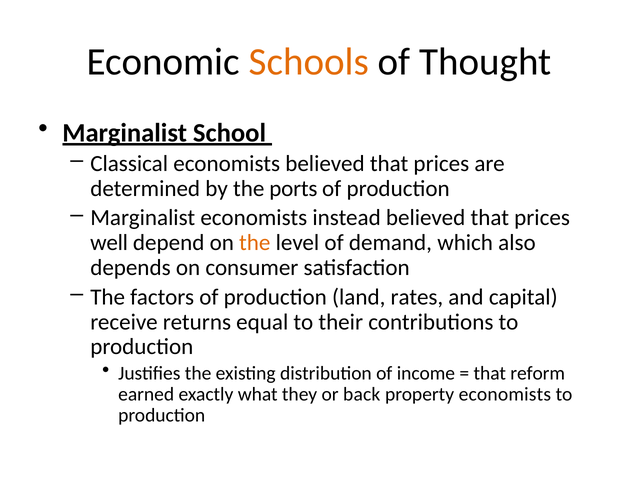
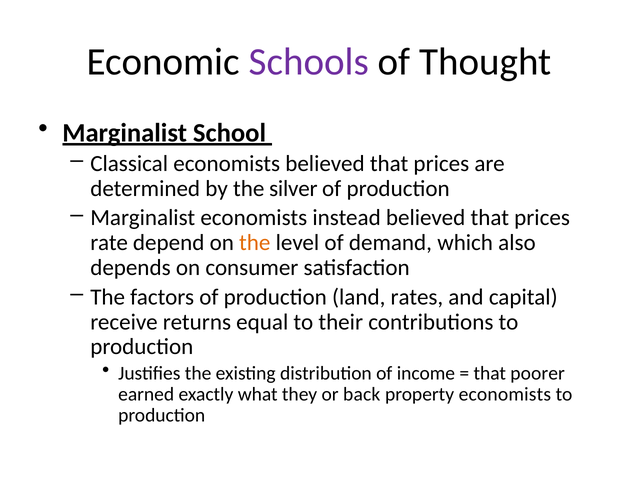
Schools colour: orange -> purple (309, 62)
ports: ports -> silver (293, 189)
well: well -> rate (109, 243)
reform: reform -> poorer (538, 373)
